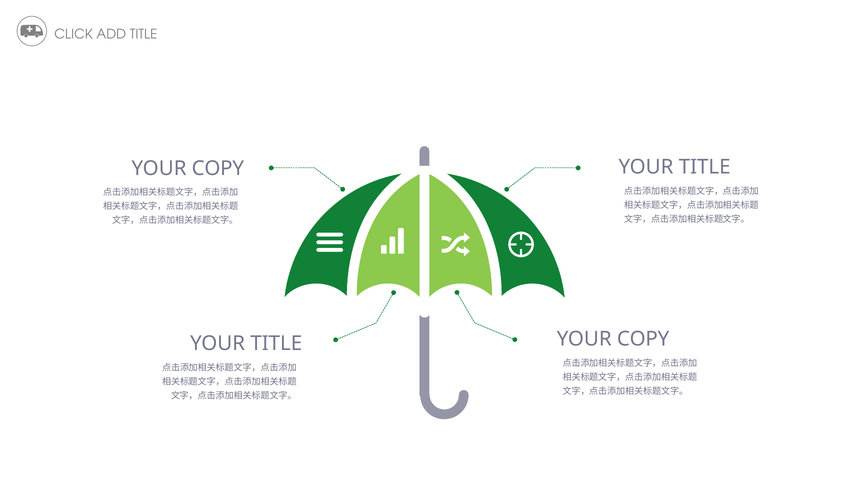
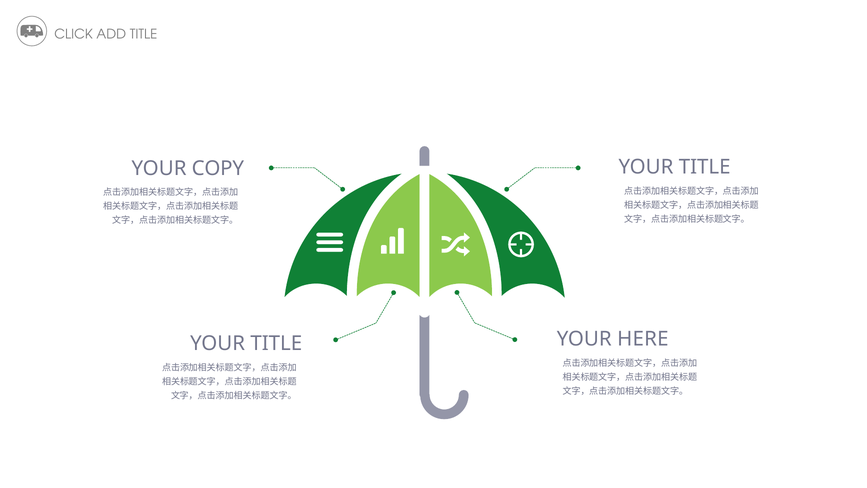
COPY: COPY -> HERE (643, 339)
